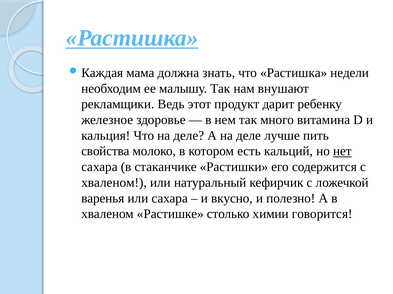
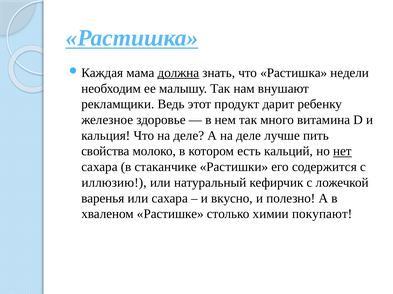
должна underline: none -> present (178, 73)
хваленом: хваленом -> иллюзию (114, 183)
говорится: говорится -> покупают (322, 214)
